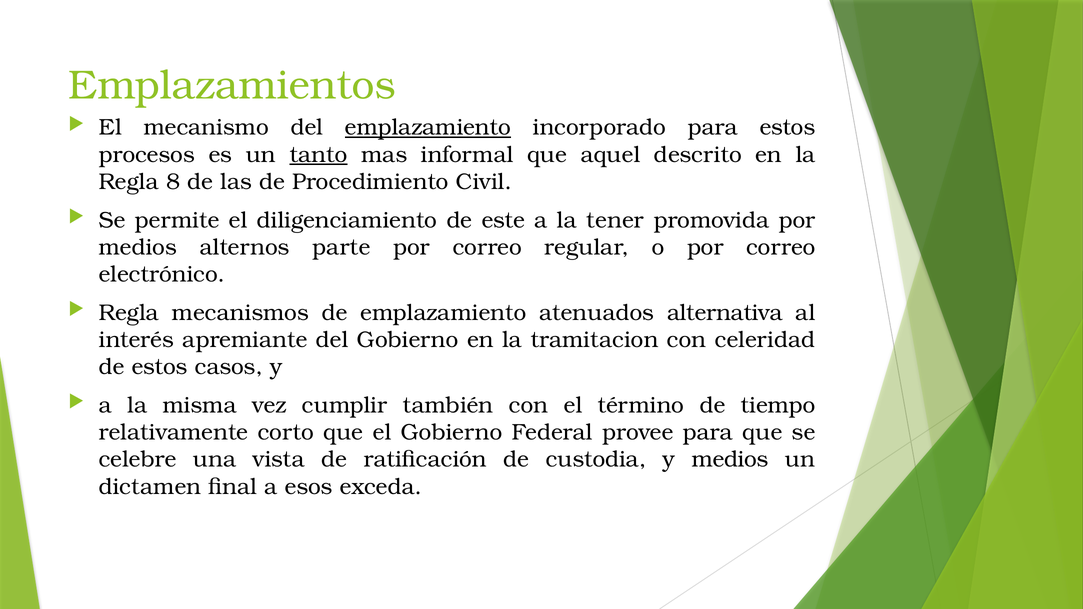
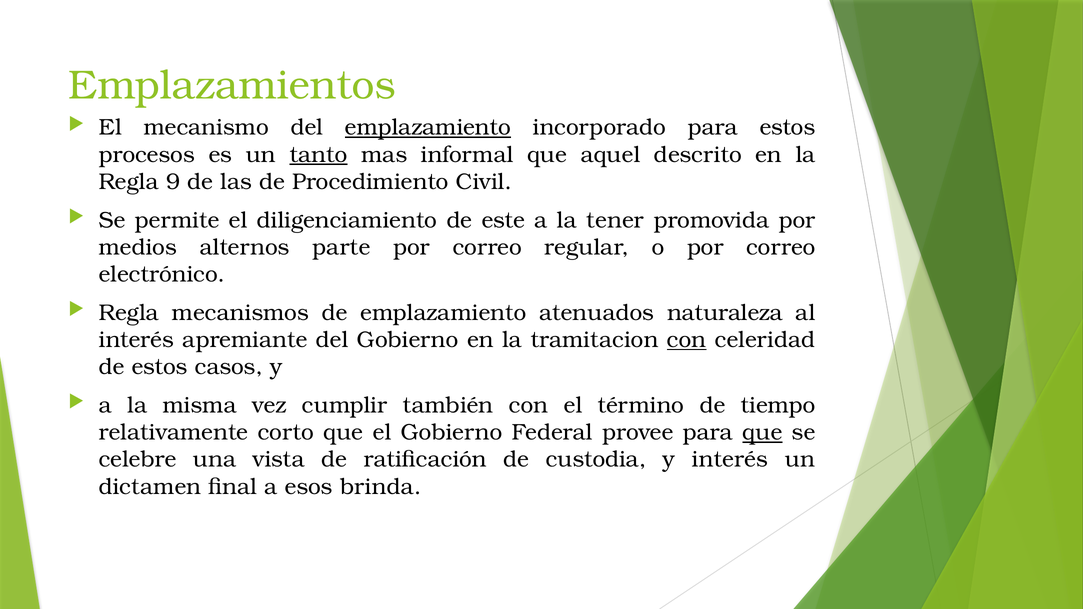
8: 8 -> 9 (173, 182)
alternativa: alternativa -> naturaleza (725, 313)
con underline: none -> present (687, 340)
que underline: none -> present (762, 433)
y medios: medios -> interés (730, 460)
exceda: exceda -> brinda (381, 487)
